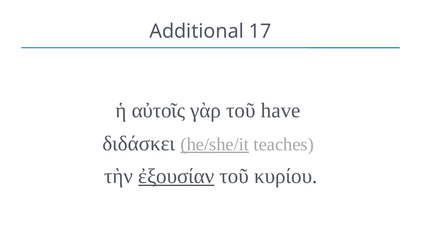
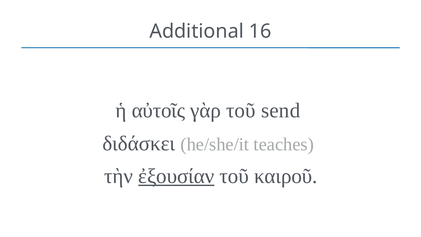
17: 17 -> 16 (260, 31)
have: have -> send (281, 111)
he/she/it underline: present -> none (215, 144)
κυρίου: κυρίου -> καιροῦ (286, 176)
